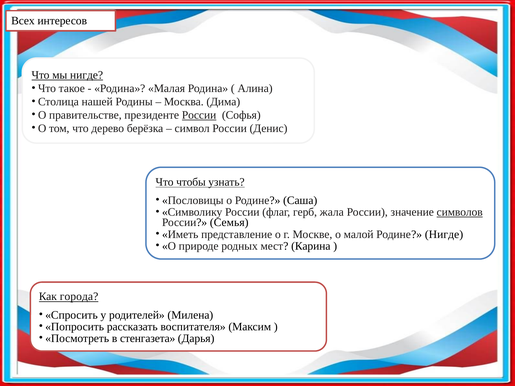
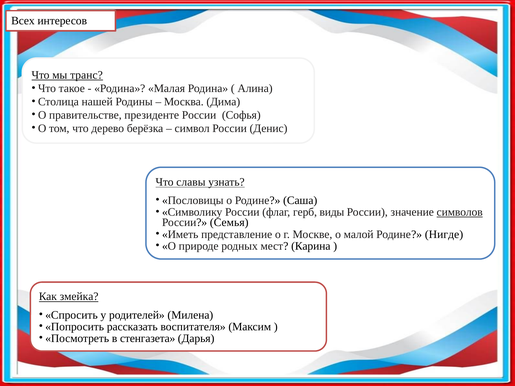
мы нигде: нигде -> транс (87, 75)
России underline: present -> none (199, 115)
чтобы: чтобы -> славы (191, 182)
жала: жала -> виды (332, 212)
города: города -> змейка (79, 297)
